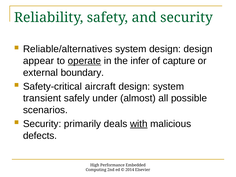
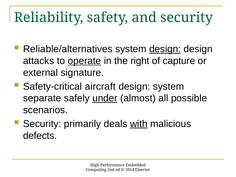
design underline: none -> present (165, 49)
appear: appear -> attacks (39, 61)
infer: infer -> right (140, 61)
boundary: boundary -> signature (82, 73)
transient: transient -> separate (42, 98)
under underline: none -> present (105, 98)
